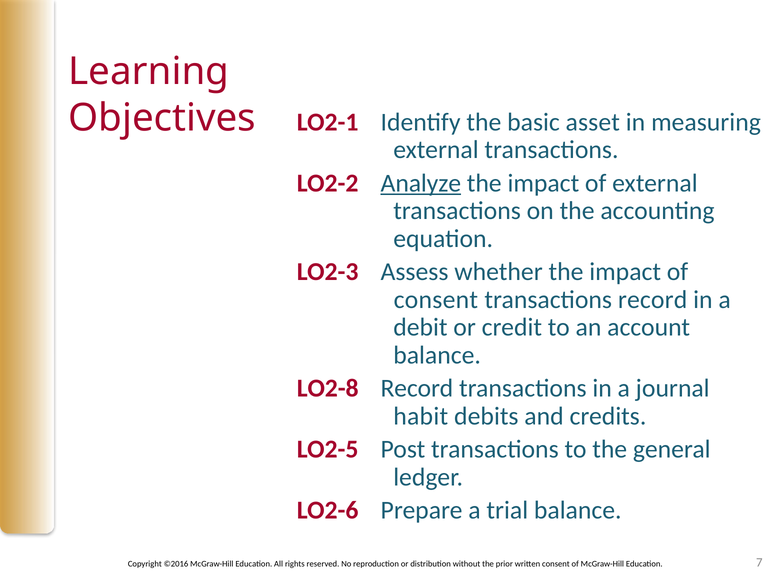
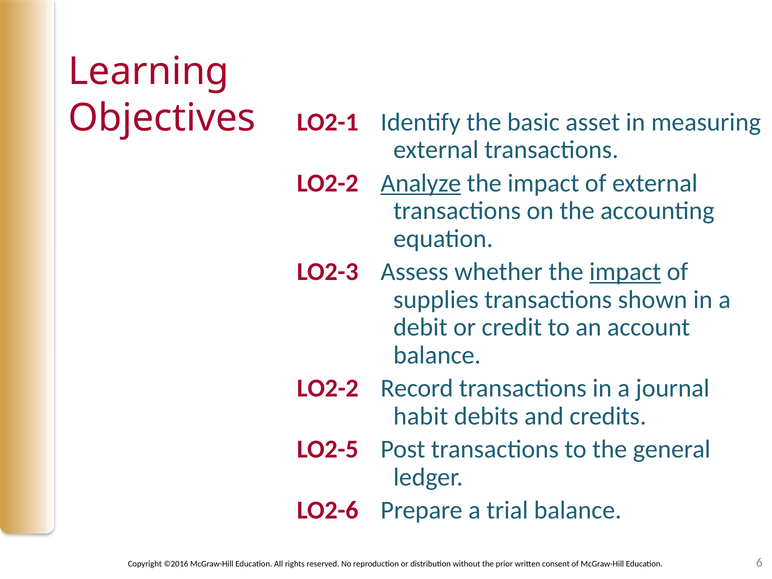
impact underline: none -> present (625, 272)
consent: consent -> supplies (436, 300)
transactions record: record -> shown (653, 300)
LO2-8: LO2-8 -> LO2-2 (328, 388)
7: 7 -> 6 (759, 563)
